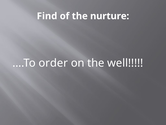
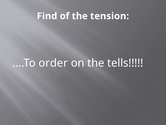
nurture: nurture -> tension (110, 16)
well: well -> tells (125, 63)
